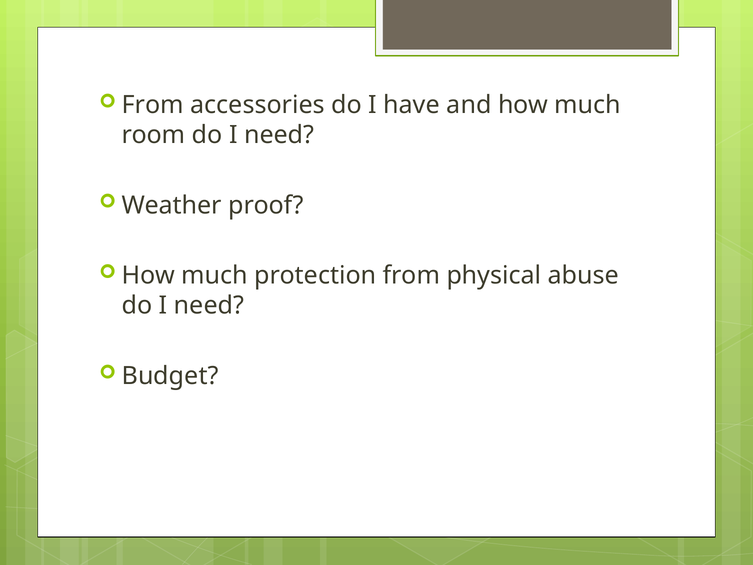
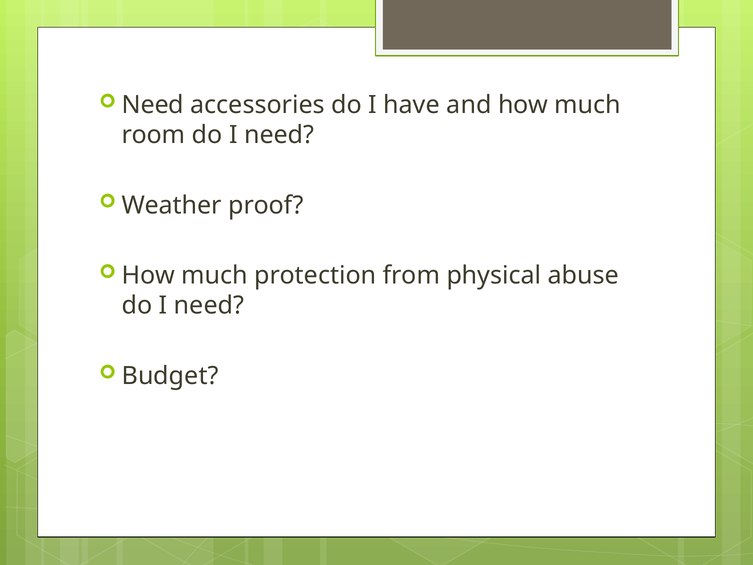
From: From -> Need (153, 105)
